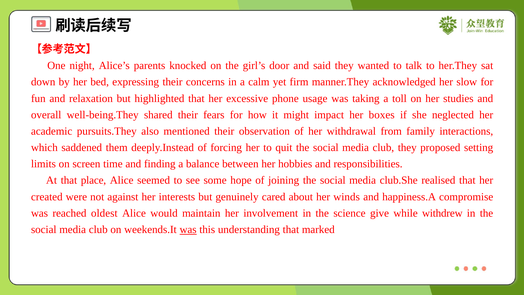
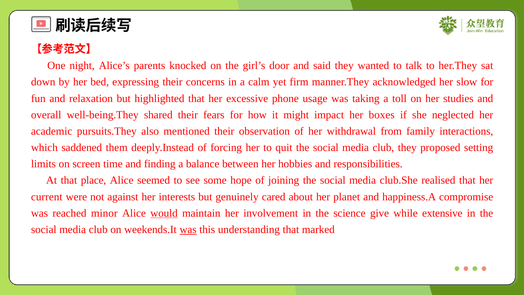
created: created -> current (47, 197)
winds: winds -> planet (347, 197)
oldest: oldest -> minor (104, 213)
would underline: none -> present (164, 213)
withdrew: withdrew -> extensive (442, 213)
